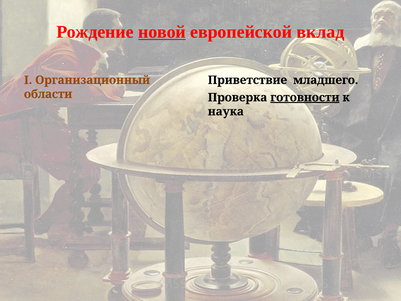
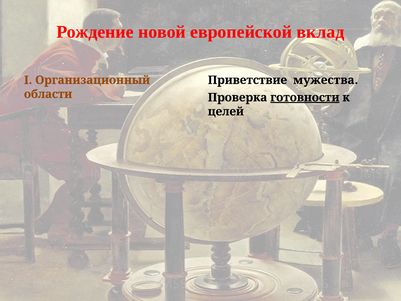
новой underline: present -> none (162, 32)
младшего: младшего -> мужества (326, 80)
наука: наука -> целей (226, 111)
